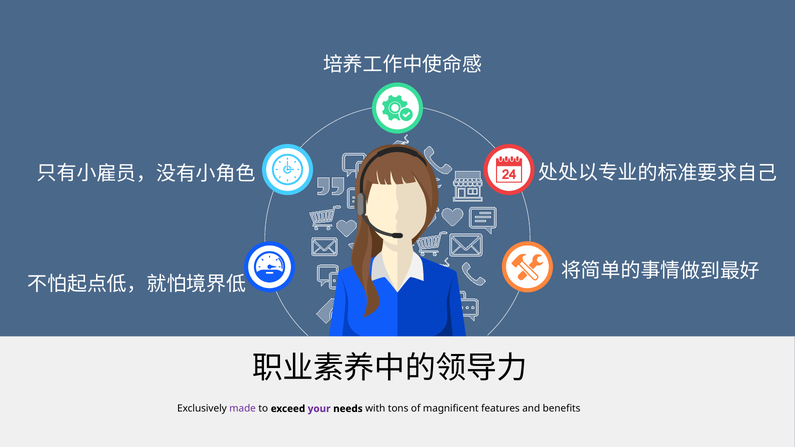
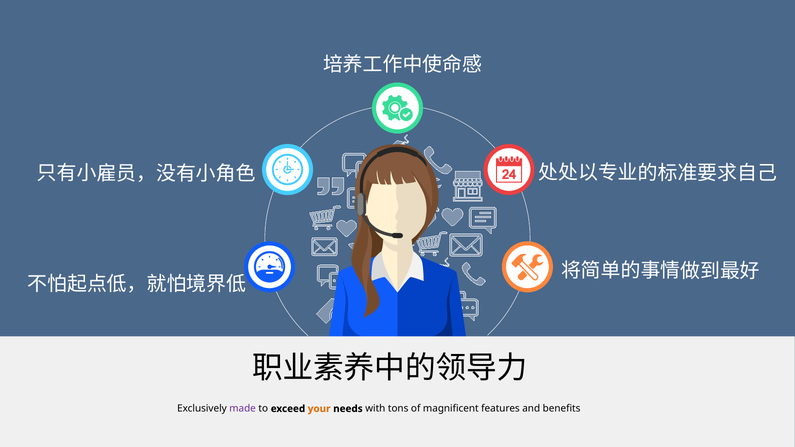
your colour: purple -> orange (319, 409)
